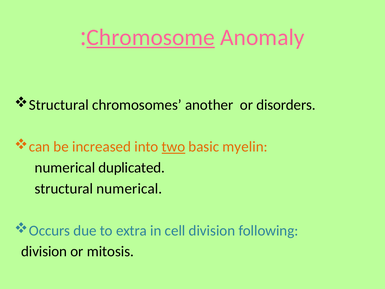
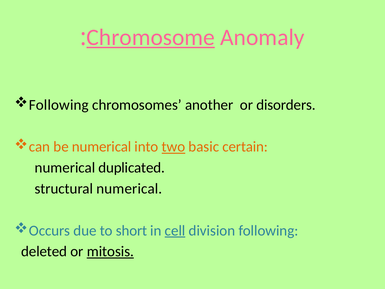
Structural: Structural -> Following (59, 105)
be increased: increased -> numerical (102, 147)
myelin: myelin -> certain (245, 147)
extra: extra -> short (131, 230)
cell underline: none -> present (175, 230)
division: division -> deleted (44, 251)
mitosis underline: none -> present (110, 251)
